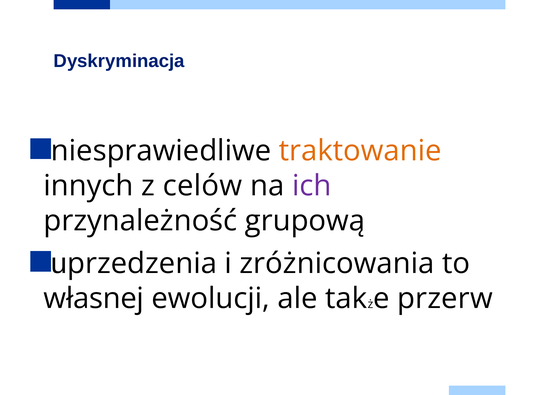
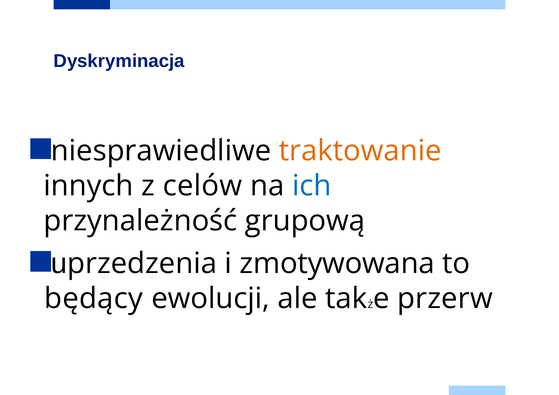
ich colour: purple -> blue (312, 186)
zróżnicowania: zróżnicowania -> zmotywowana (337, 264)
własnej: własnej -> będący (94, 299)
